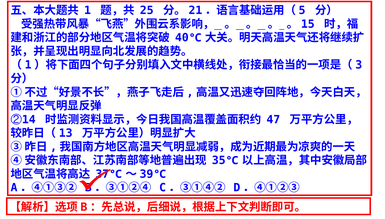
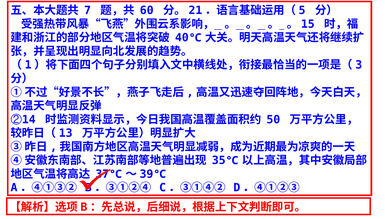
1: 1 -> 7 (88, 10)
25: 25 -> 60 (147, 10)
47: 47 -> 50 (273, 120)
